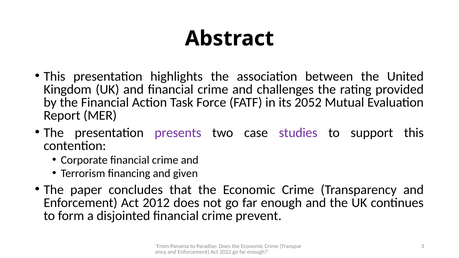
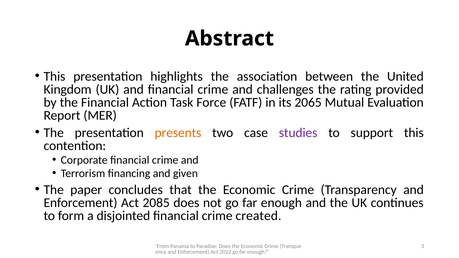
2052: 2052 -> 2065 (308, 103)
presents colour: purple -> orange (178, 133)
2012: 2012 -> 2085 (156, 203)
prevent: prevent -> created (258, 216)
